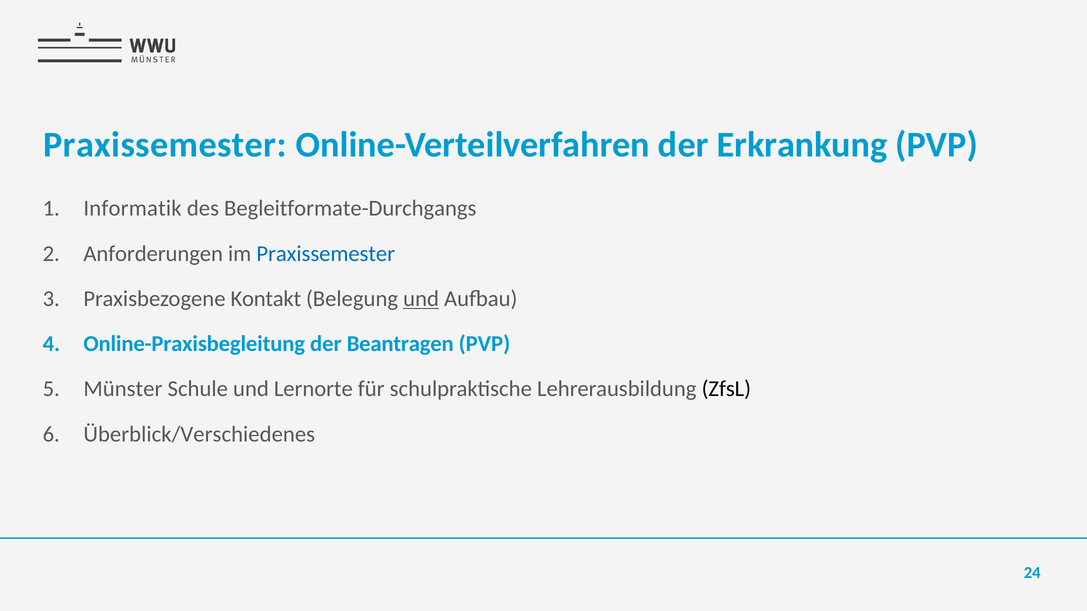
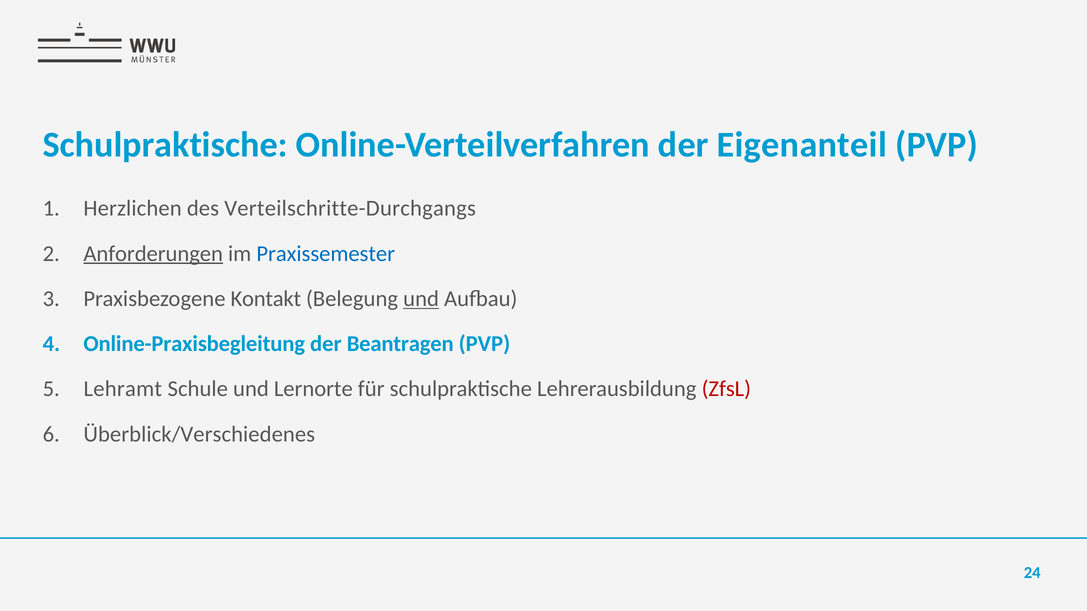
Praxissemester: Praxissemester -> Schulpraktische (165, 145)
Erkrankung: Erkrankung -> Eigenanteil (802, 145)
Informatik: Informatik -> Herzlichen (133, 209)
Begleitformate-Durchgangs: Begleitformate-Durchgangs -> Verteilschritte-Durchgangs (350, 209)
Anforderungen underline: none -> present (153, 254)
Münster: Münster -> Lehramt (123, 389)
ZfsL colour: black -> red (726, 389)
